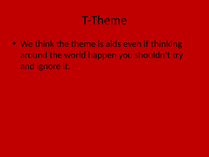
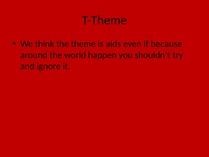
thinking: thinking -> because (166, 44)
